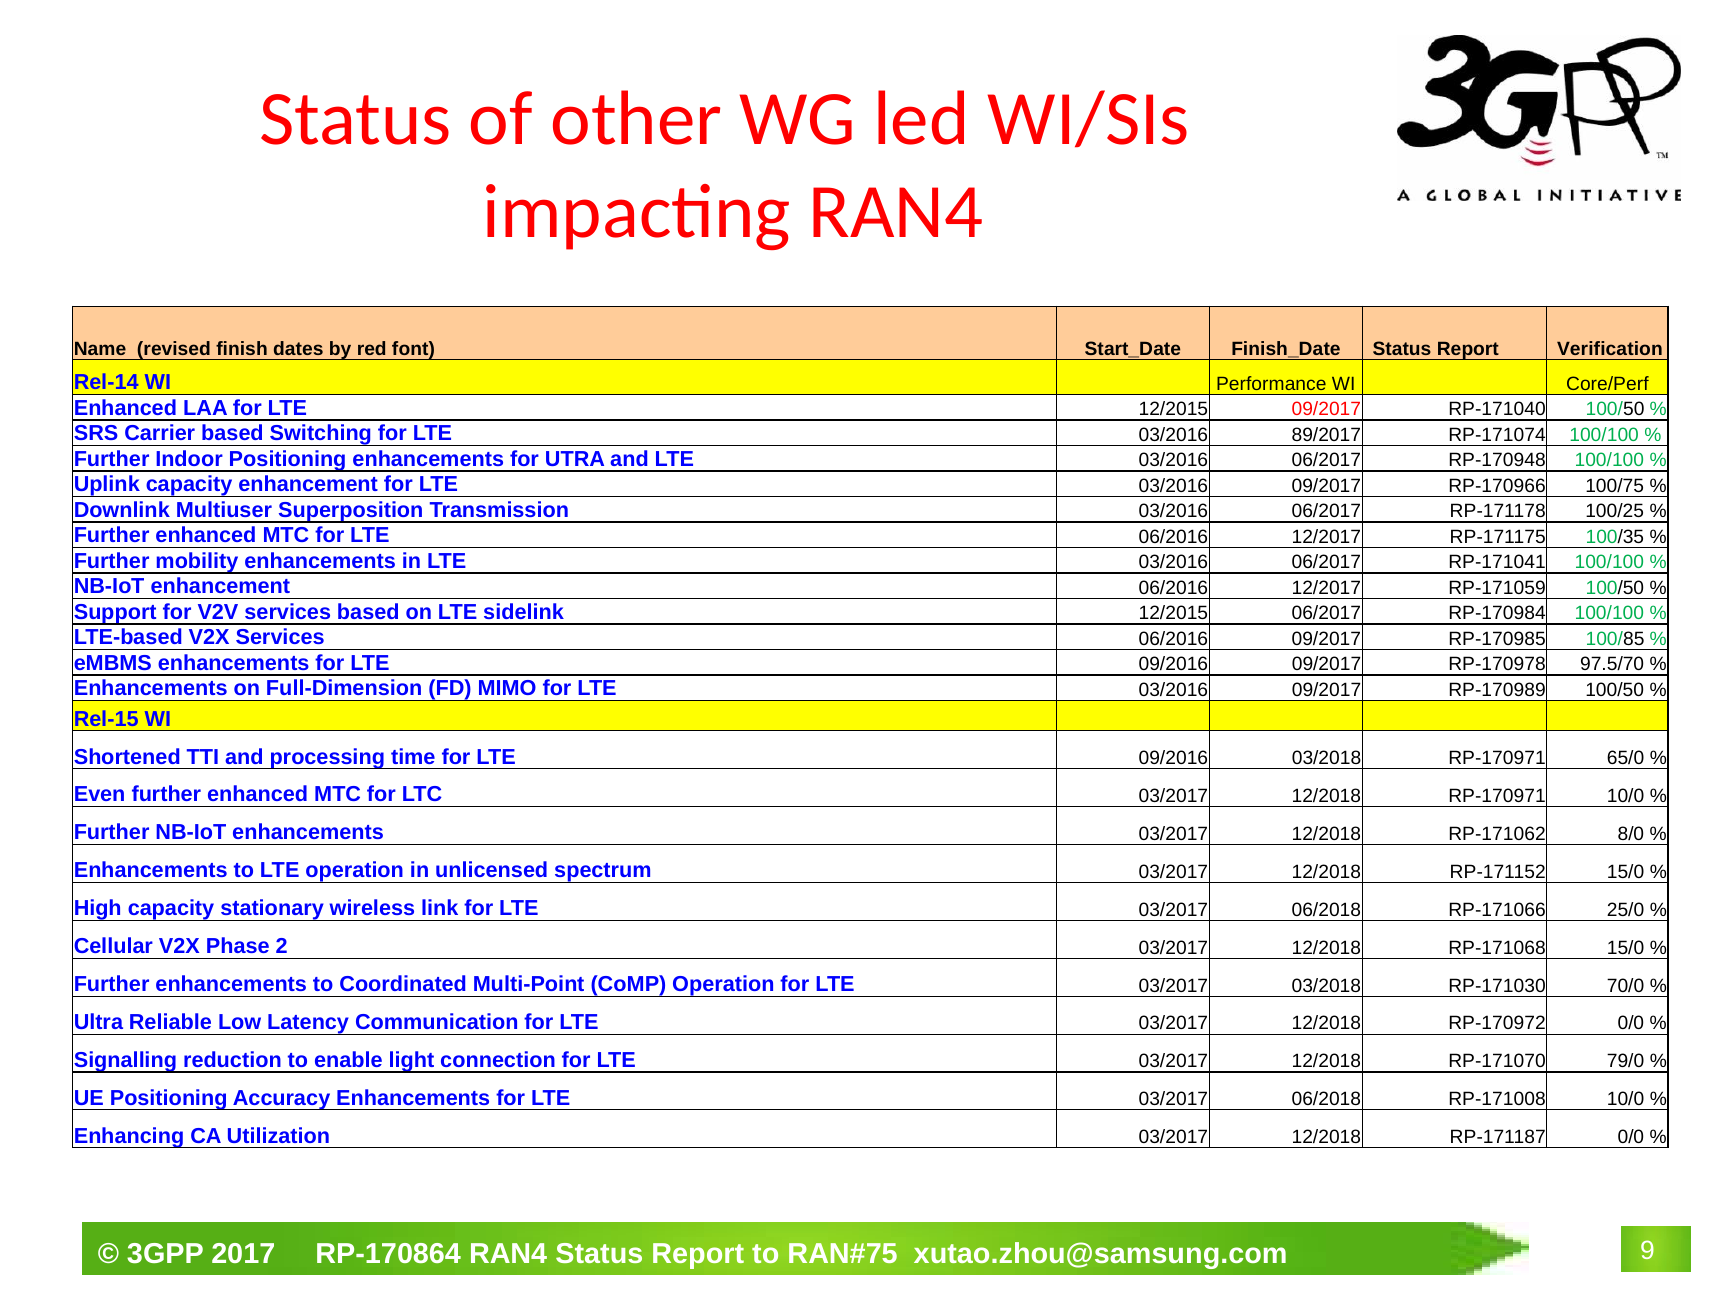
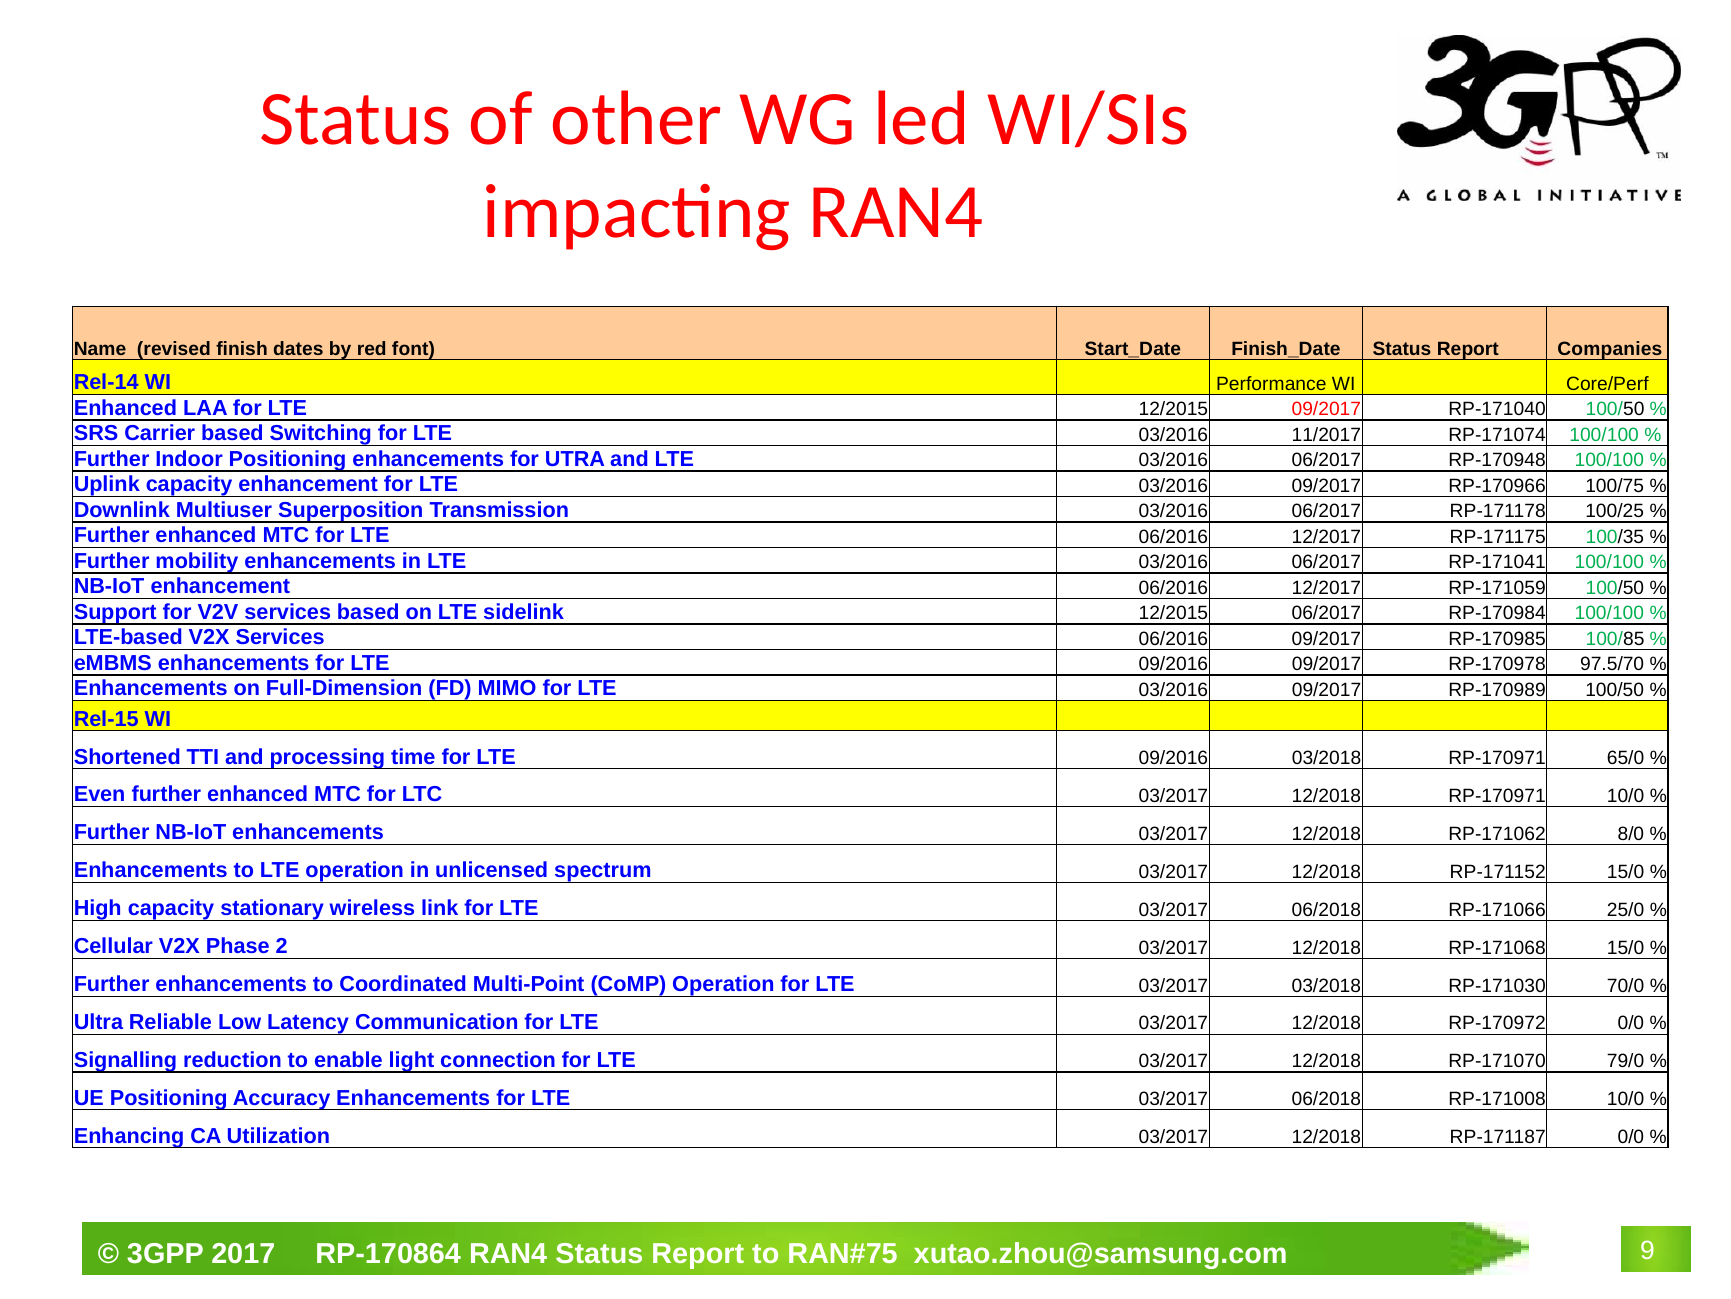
Verification: Verification -> Companies (1610, 349)
89/2017: 89/2017 -> 11/2017 (1326, 435)
